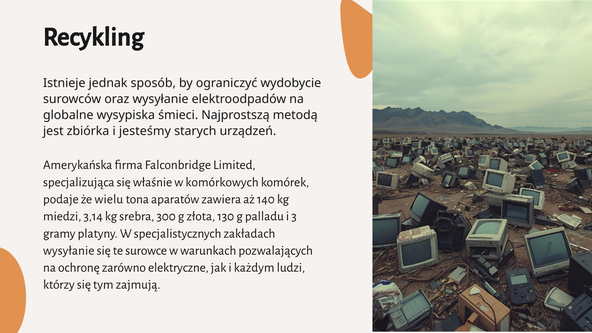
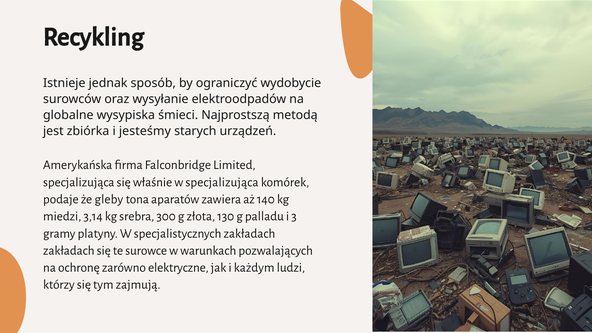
w komórkowych: komórkowych -> specjalizująca (222, 182)
wielu: wielu -> gleby (109, 199)
wysyłanie: wysyłanie -> zakładach (69, 250)
